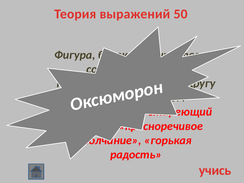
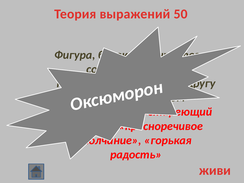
учись: учись -> живи (215, 170)
